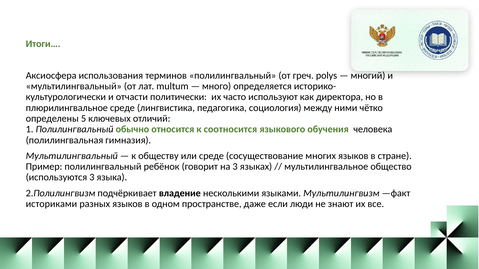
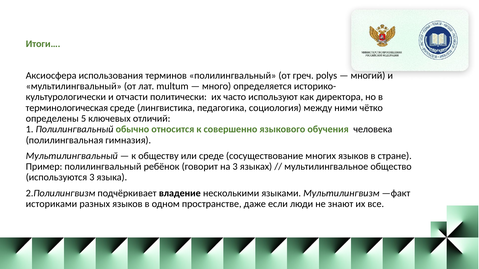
плюрилингвальное: плюрилингвальное -> терминологическая (67, 108)
соотносится: соотносится -> совершенно (230, 130)
